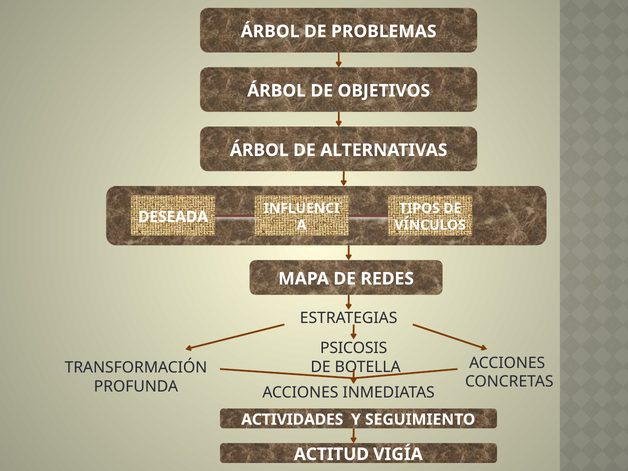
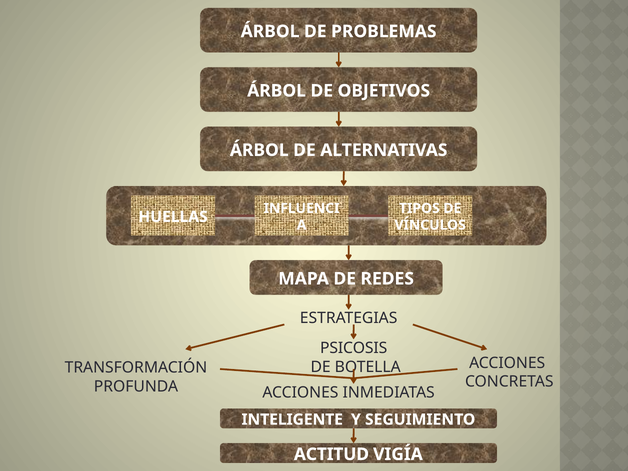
DESEADA: DESEADA -> HUELLAS (173, 217)
ACTIVIDADES: ACTIVIDADES -> INTELIGENTE (292, 420)
